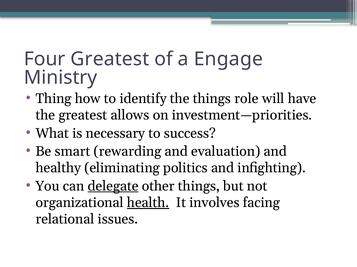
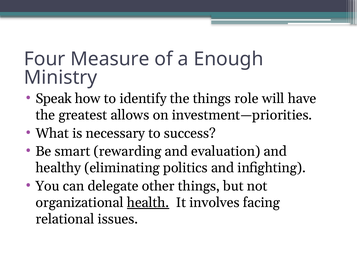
Four Greatest: Greatest -> Measure (110, 59)
Engage: Engage -> Enough (229, 59)
Thing: Thing -> Speak (54, 99)
delegate underline: present -> none (113, 186)
